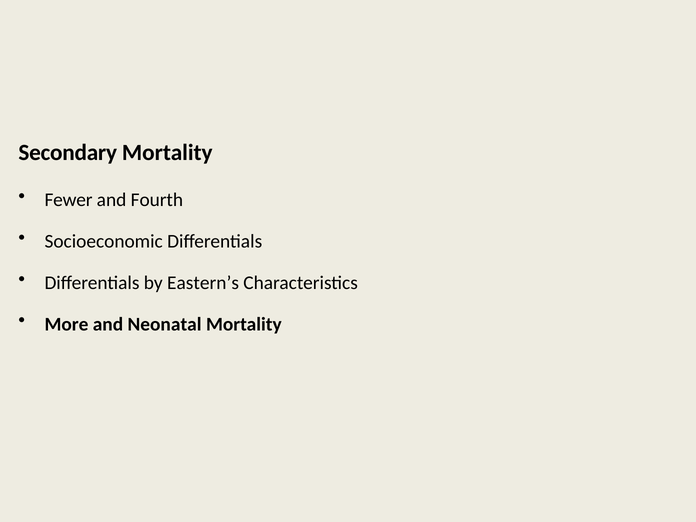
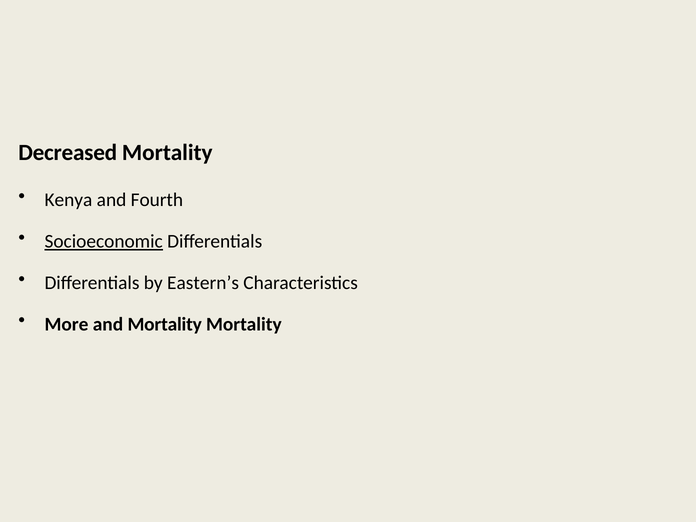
Secondary: Secondary -> Decreased (68, 153)
Fewer: Fewer -> Kenya (68, 200)
Socioeconomic underline: none -> present (104, 241)
and Neonatal: Neonatal -> Mortality (165, 324)
